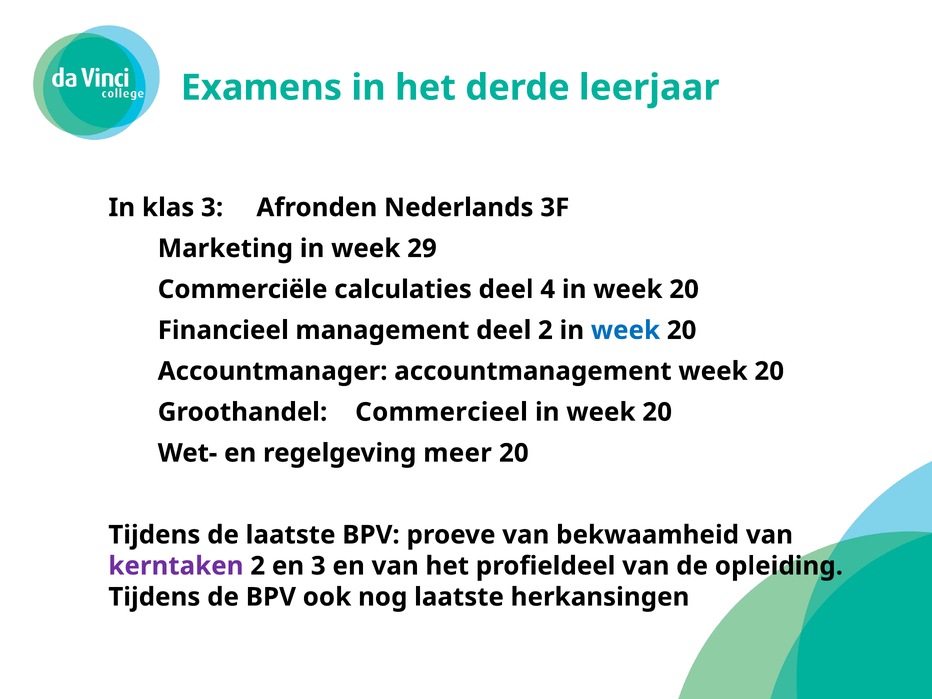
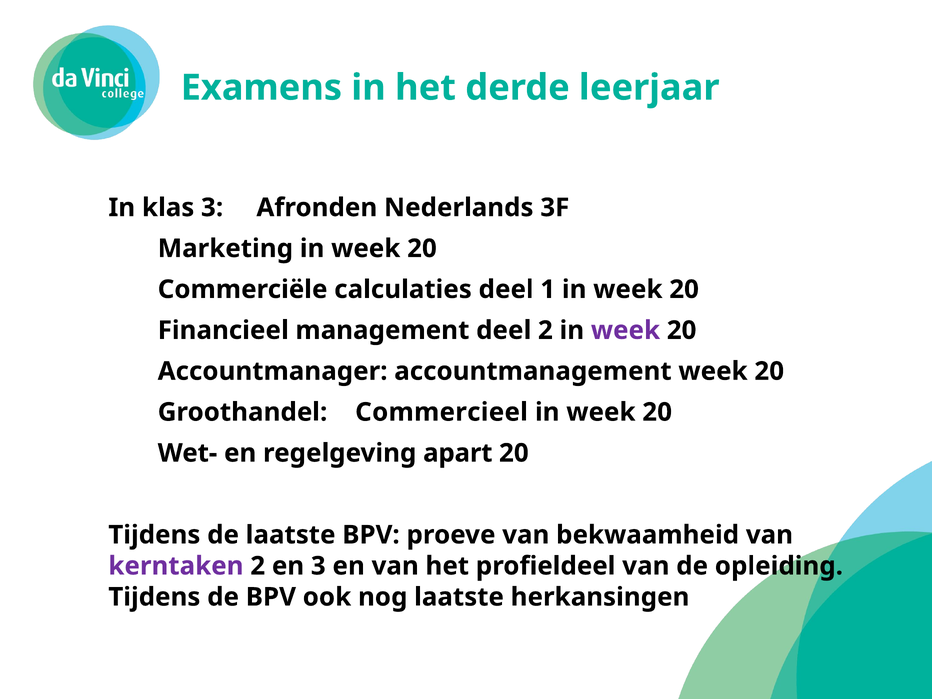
Marketing in week 29: 29 -> 20 (422, 249)
4: 4 -> 1 (548, 289)
week colour: blue -> purple (625, 330)
meer: meer -> apart (458, 453)
